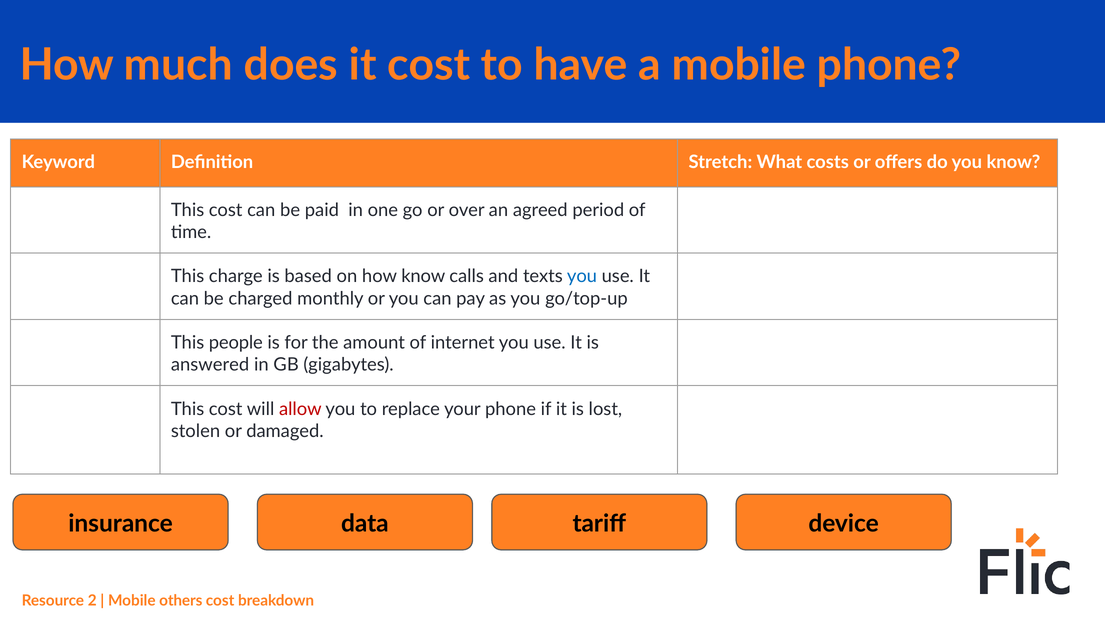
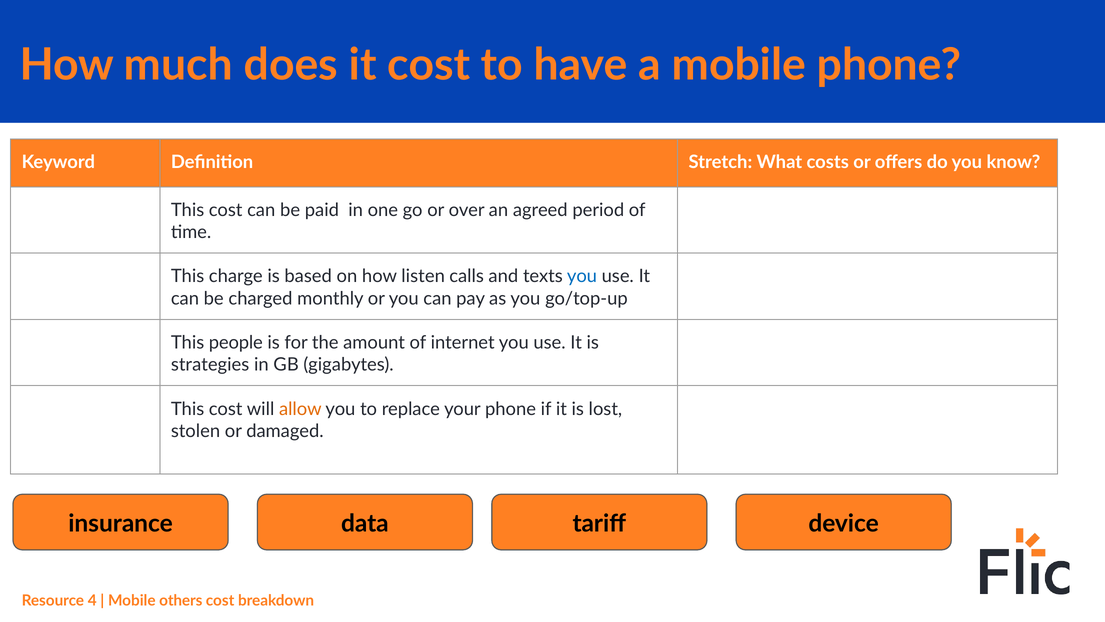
how know: know -> listen (423, 276)
answered: answered -> strategies (210, 364)
allow colour: red -> orange (300, 409)
2: 2 -> 4 (92, 600)
